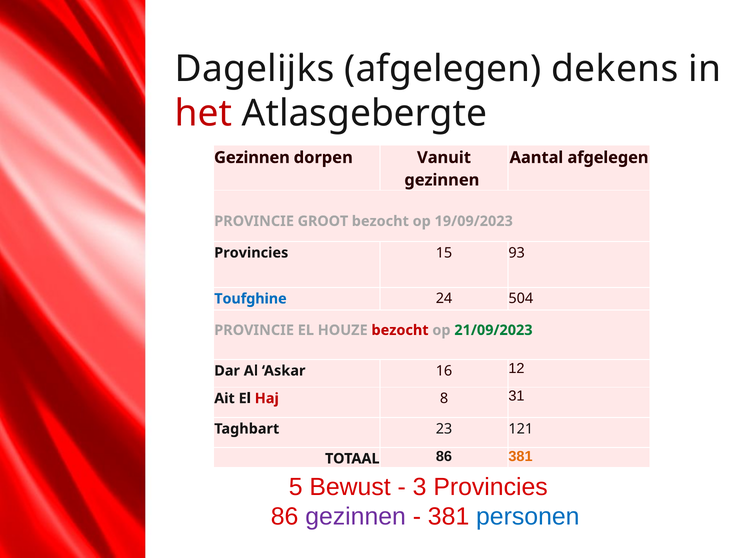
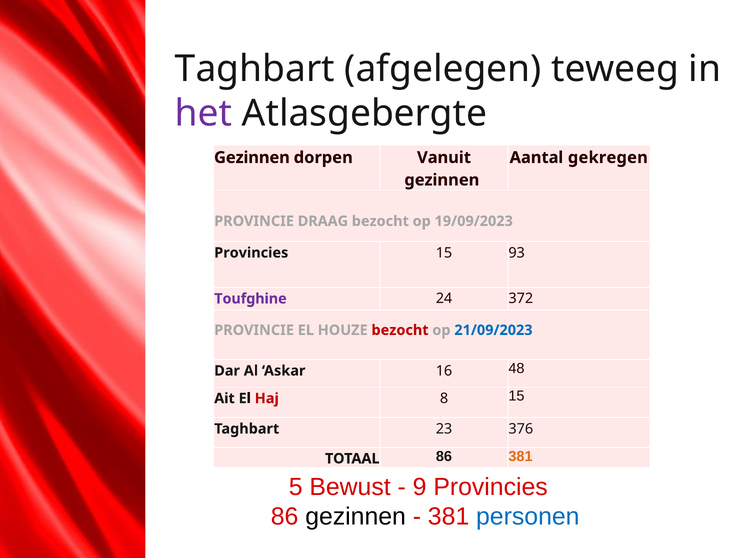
Dagelijks: Dagelijks -> Taghbart (255, 69)
dekens: dekens -> teweeg (615, 69)
het colour: red -> purple (204, 114)
Aantal afgelegen: afgelegen -> gekregen (608, 158)
GROOT: GROOT -> DRAAG (323, 221)
Toufghine colour: blue -> purple (250, 299)
504: 504 -> 372 (521, 299)
21/09/2023 colour: green -> blue (493, 330)
12: 12 -> 48 (516, 368)
8 31: 31 -> 15 (516, 396)
121: 121 -> 376 (521, 429)
3: 3 -> 9 (420, 487)
gezinnen colour: purple -> black (356, 517)
